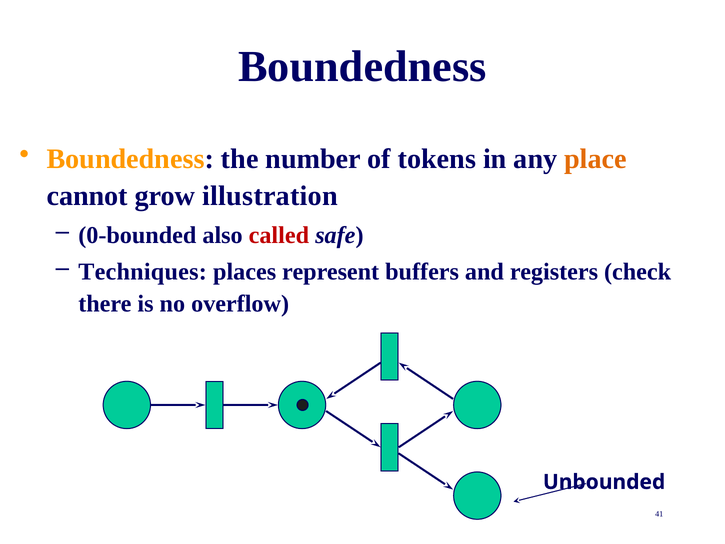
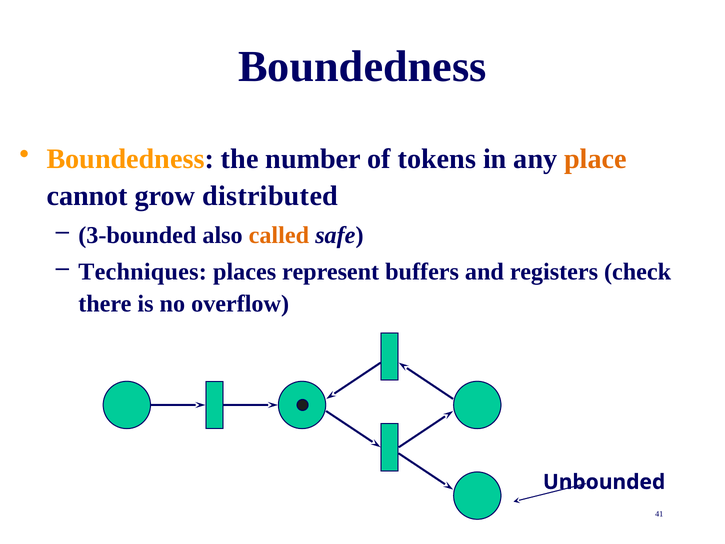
illustration: illustration -> distributed (270, 196)
0-bounded: 0-bounded -> 3-bounded (137, 235)
called colour: red -> orange (279, 235)
